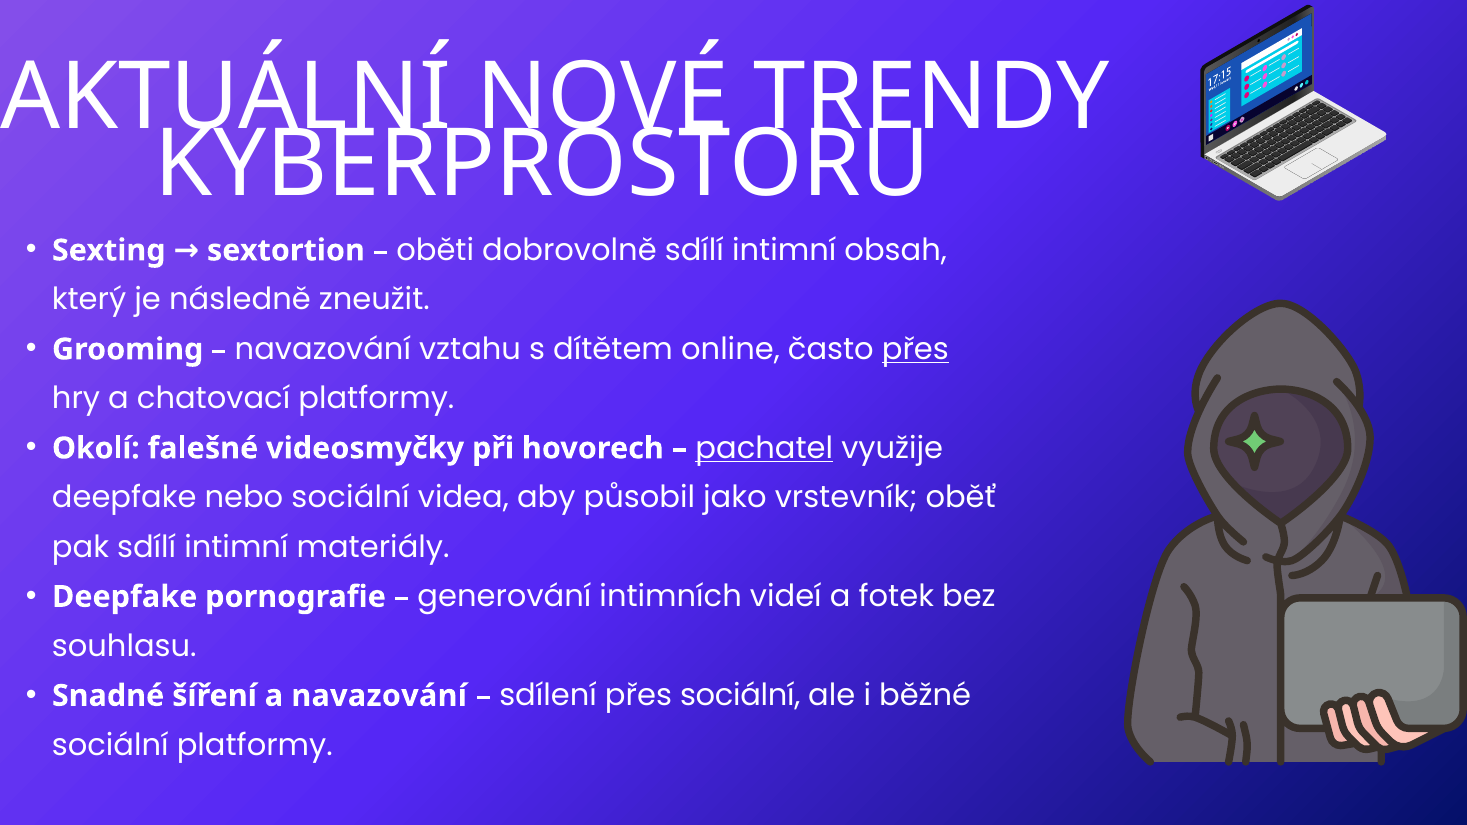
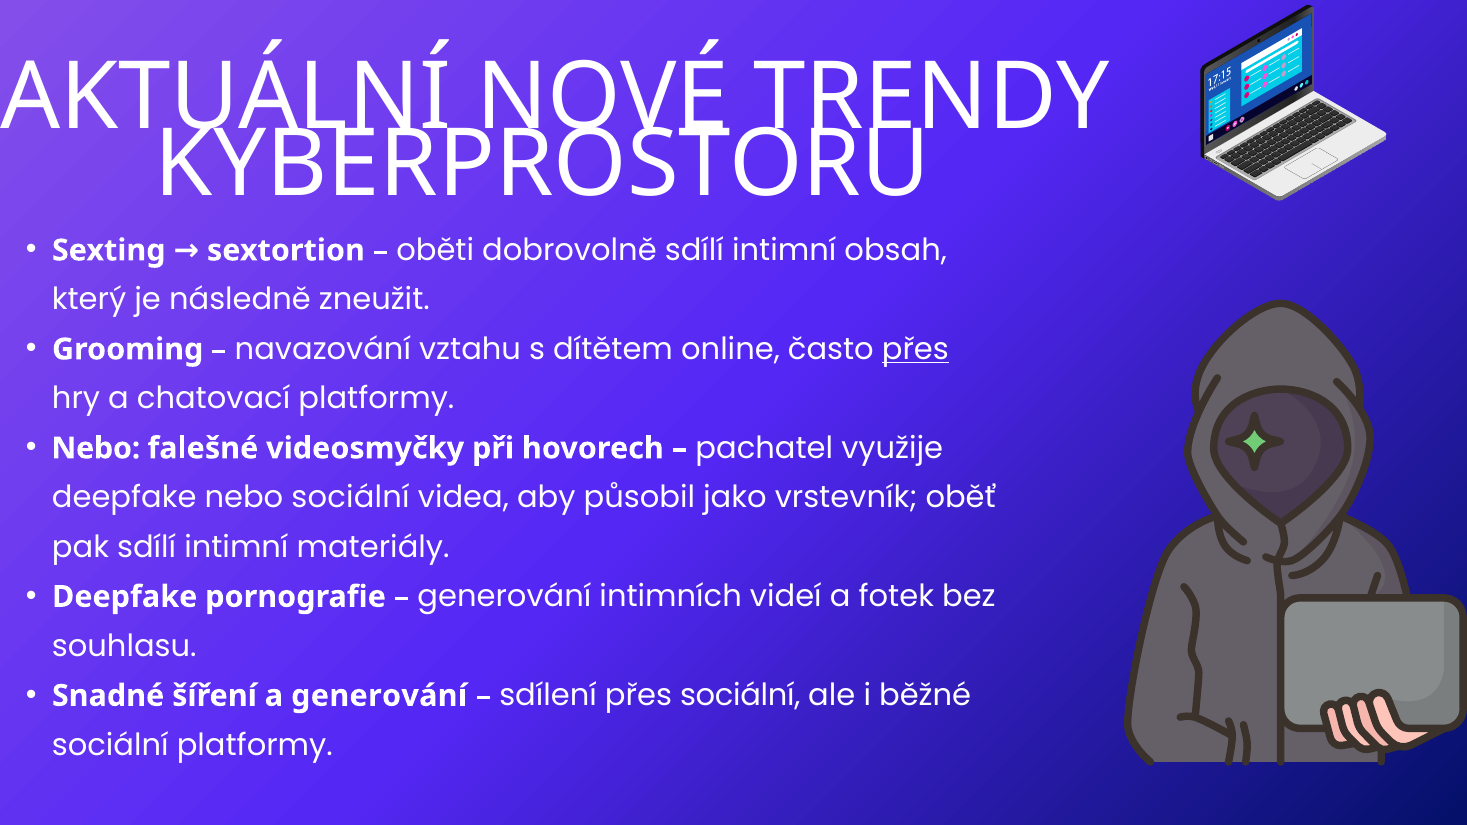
Okolí: Okolí -> Nebo (96, 448)
pachatel underline: present -> none (764, 448)
a navazování: navazování -> generování (379, 696)
